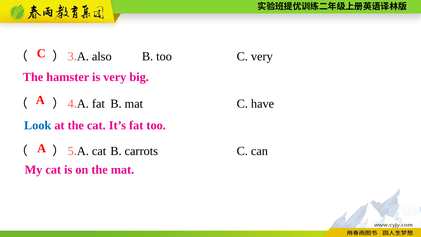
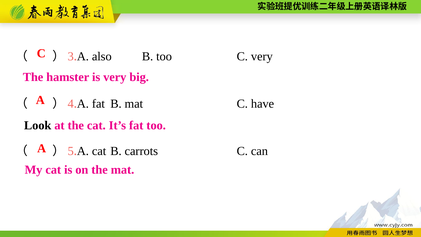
Look colour: blue -> black (38, 125)
